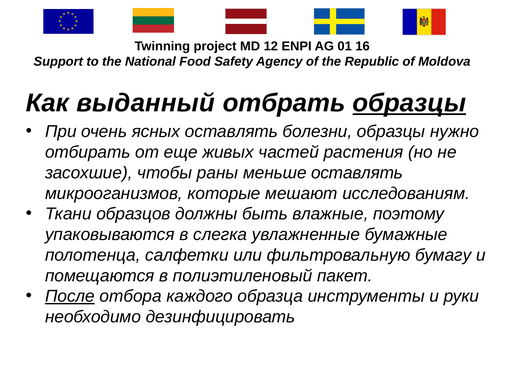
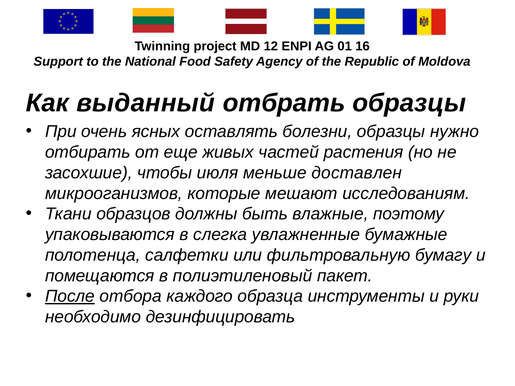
образцы underline: present -> none (409, 103)
раны: раны -> июля (218, 173)
меньше оставлять: оставлять -> доставлен (357, 173)
